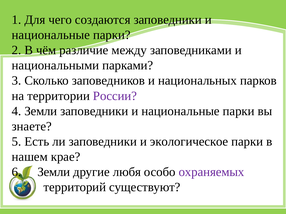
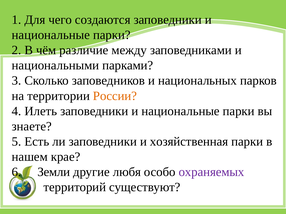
России colour: purple -> orange (115, 96)
4 Земли: Земли -> Илеть (41, 111)
экологическое: экологическое -> хозяйственная (189, 142)
